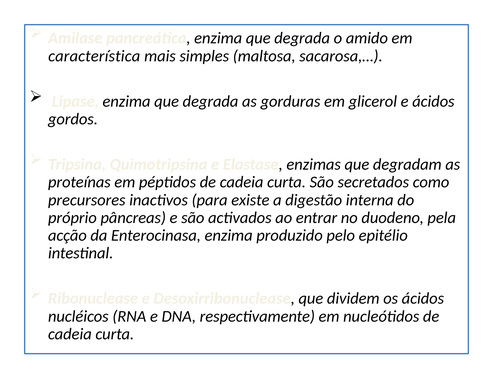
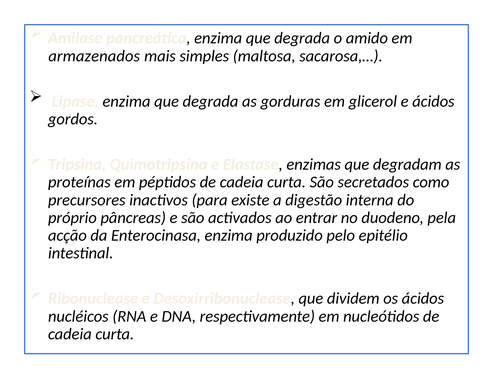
característica: característica -> armazenados (94, 56)
